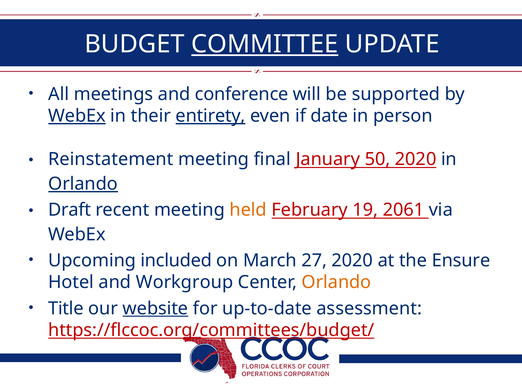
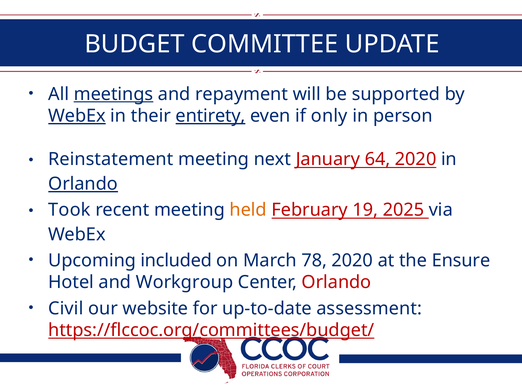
COMMITTEE underline: present -> none (265, 44)
meetings underline: none -> present (114, 94)
conference: conference -> repayment (242, 94)
date: date -> only (329, 116)
final: final -> next (272, 159)
50: 50 -> 64 (377, 159)
Draft: Draft -> Took (69, 210)
2061: 2061 -> 2025 (403, 210)
27: 27 -> 78 (314, 261)
Orlando colour: orange -> red (336, 283)
Title: Title -> Civil (66, 309)
website underline: present -> none (155, 309)
